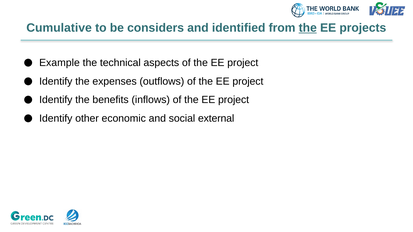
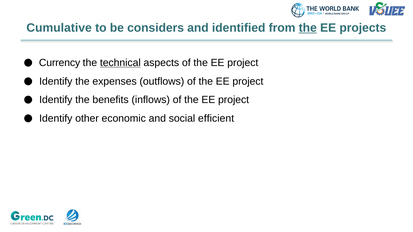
Example: Example -> Currency (60, 63)
technical underline: none -> present (120, 63)
external: external -> efficient (216, 119)
